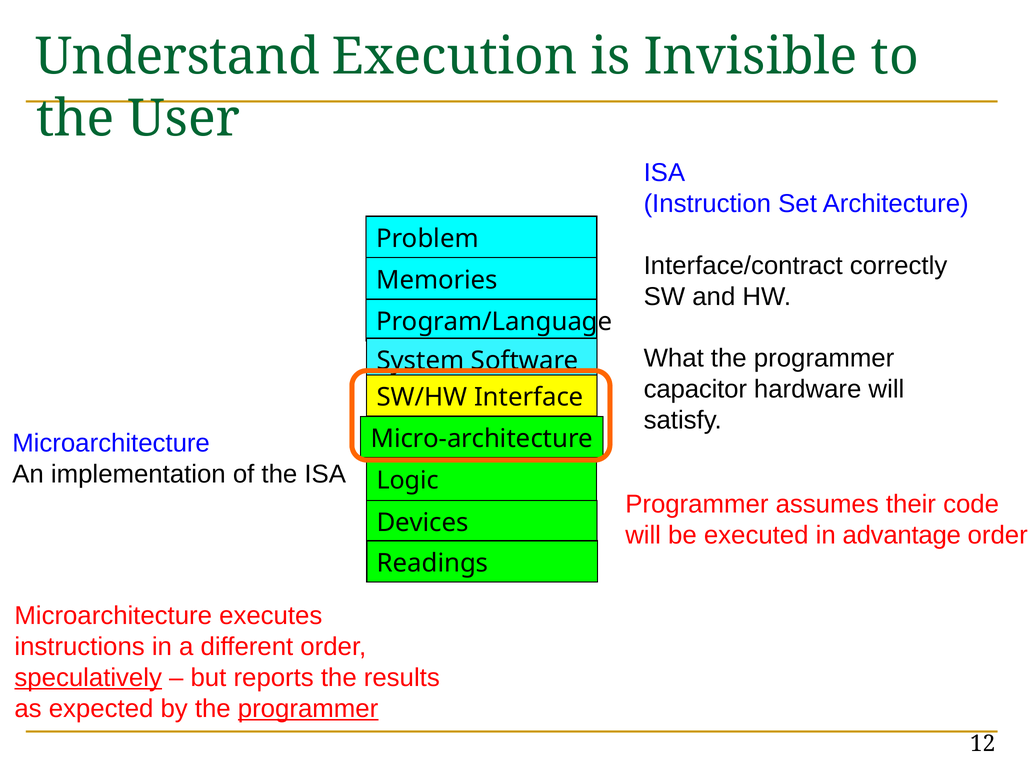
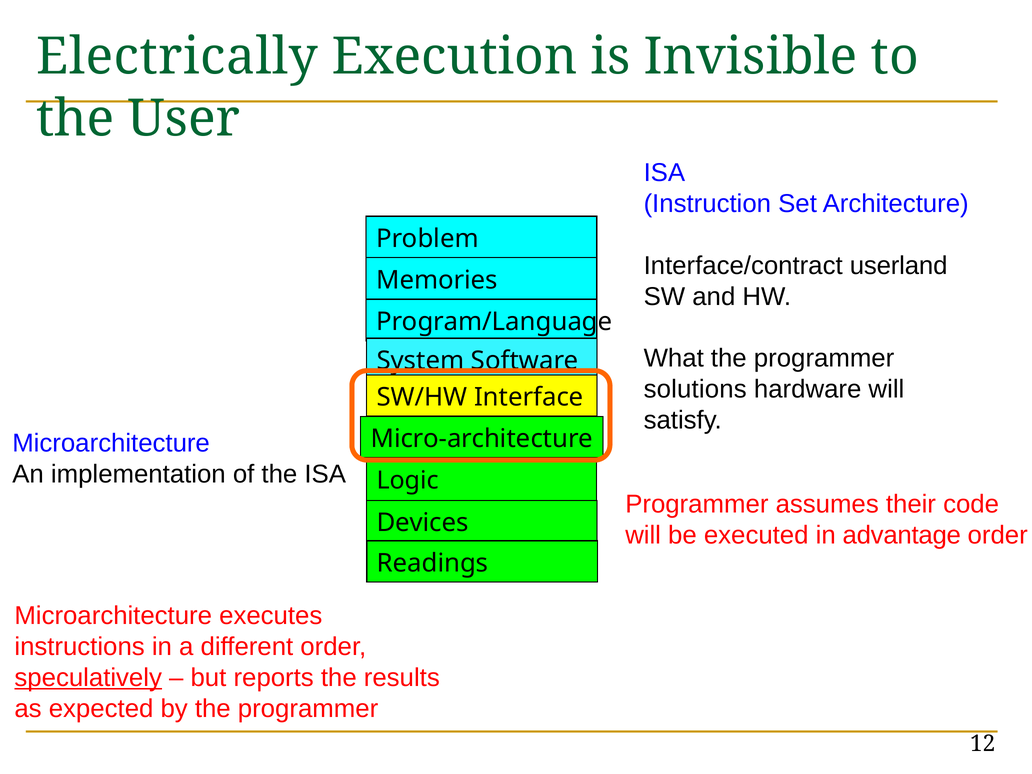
Understand: Understand -> Electrically (177, 57)
correctly: correctly -> userland (899, 266)
capacitor: capacitor -> solutions (695, 389)
programmer underline: present -> none (308, 709)
